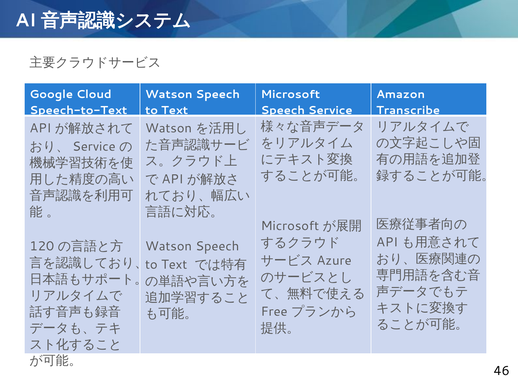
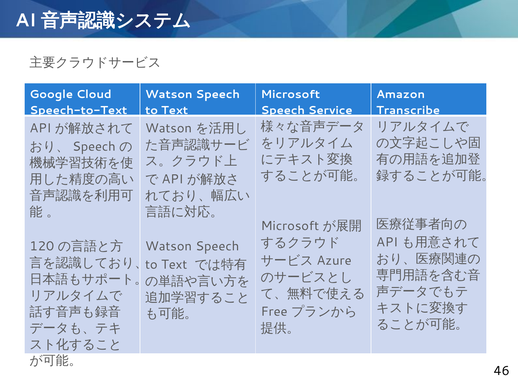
Service: Service -> Speech (94, 147)
